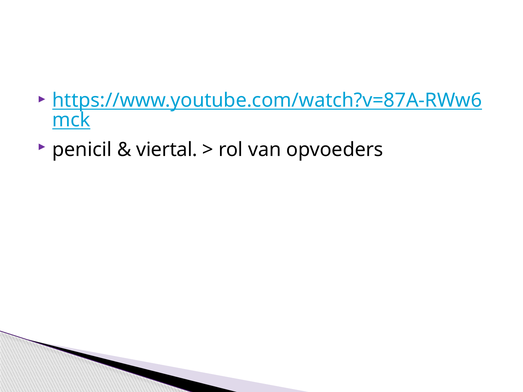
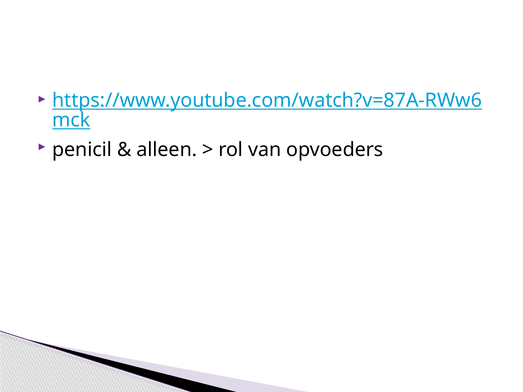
viertal: viertal -> alleen (167, 150)
